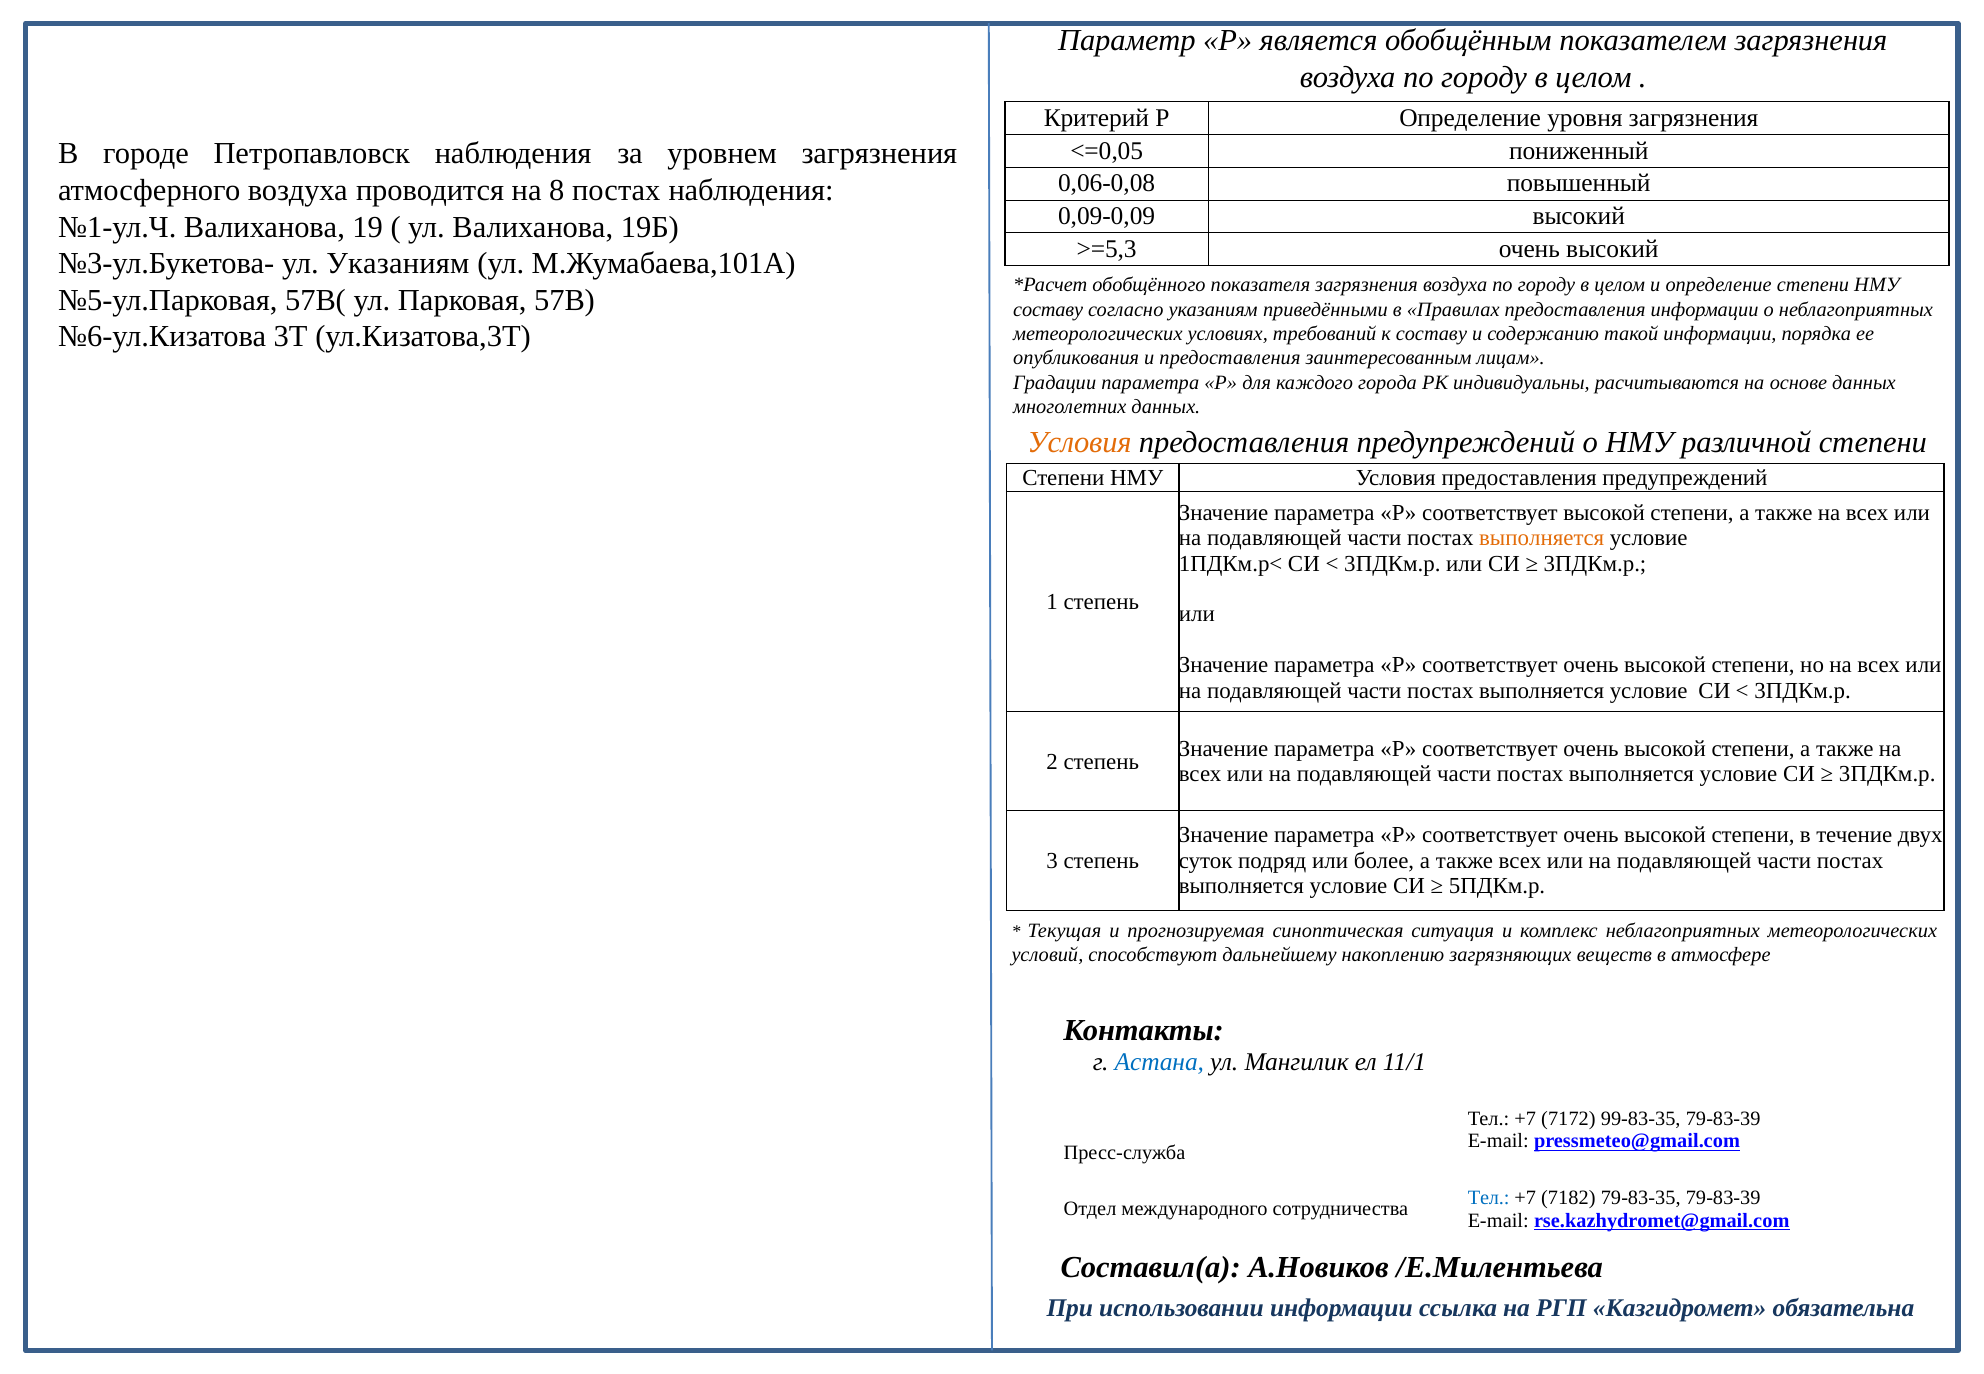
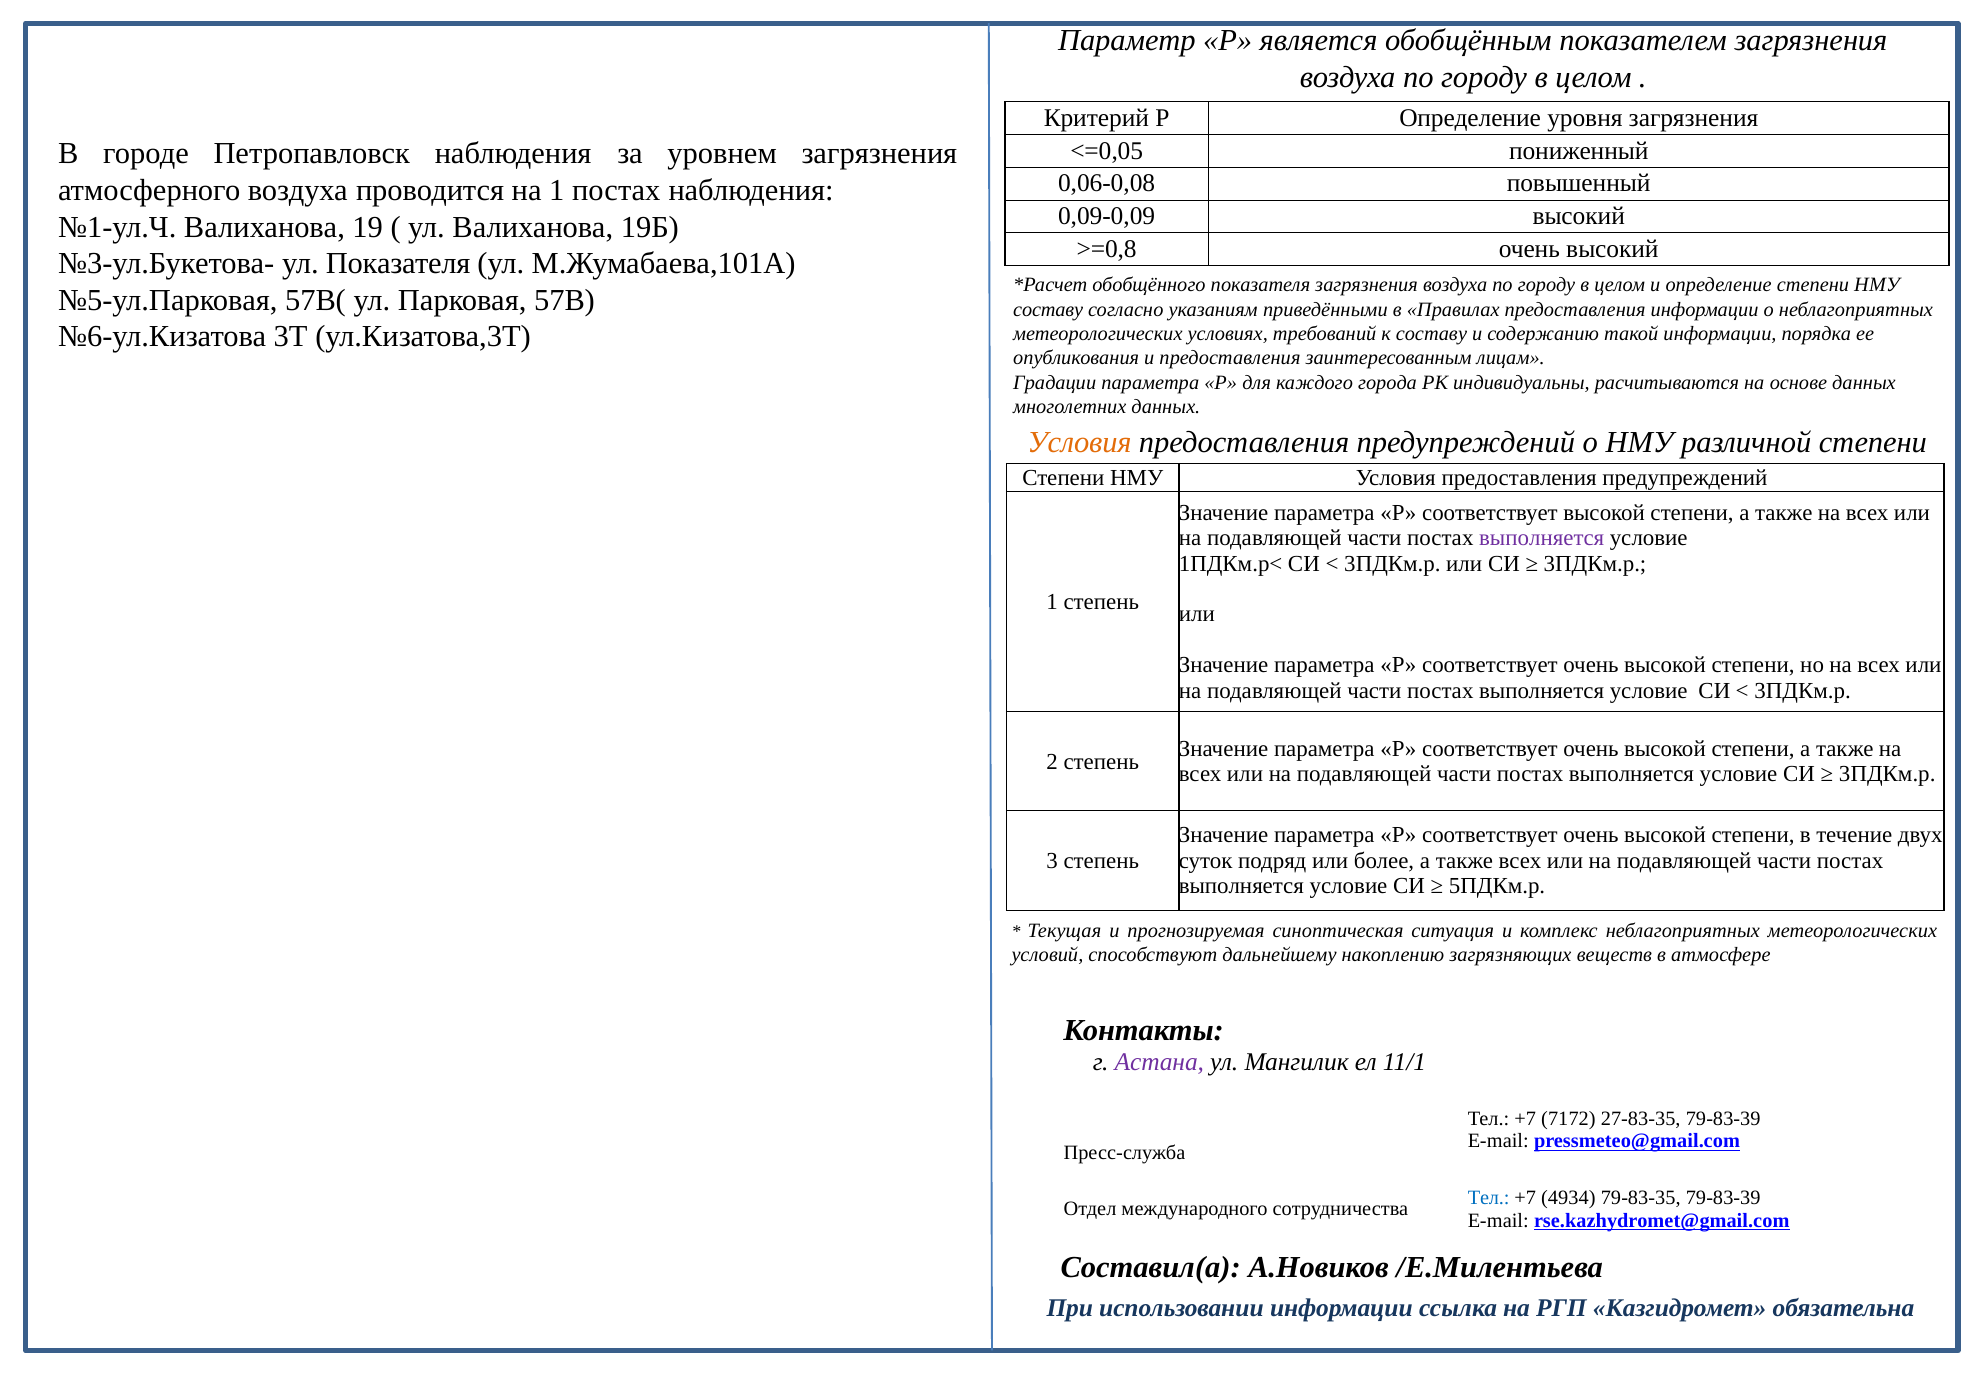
на 8: 8 -> 1 (557, 190)
>=5,3: >=5,3 -> >=0,8 (1107, 249)
ул Указаниям: Указаниям -> Показателя (398, 264)
выполняется colour: orange -> purple (1542, 538)
Астана colour: blue -> purple (1159, 1062)
99-83-35: 99-83-35 -> 27-83-35 (1641, 1118)
7182: 7182 -> 4934 (1568, 1198)
